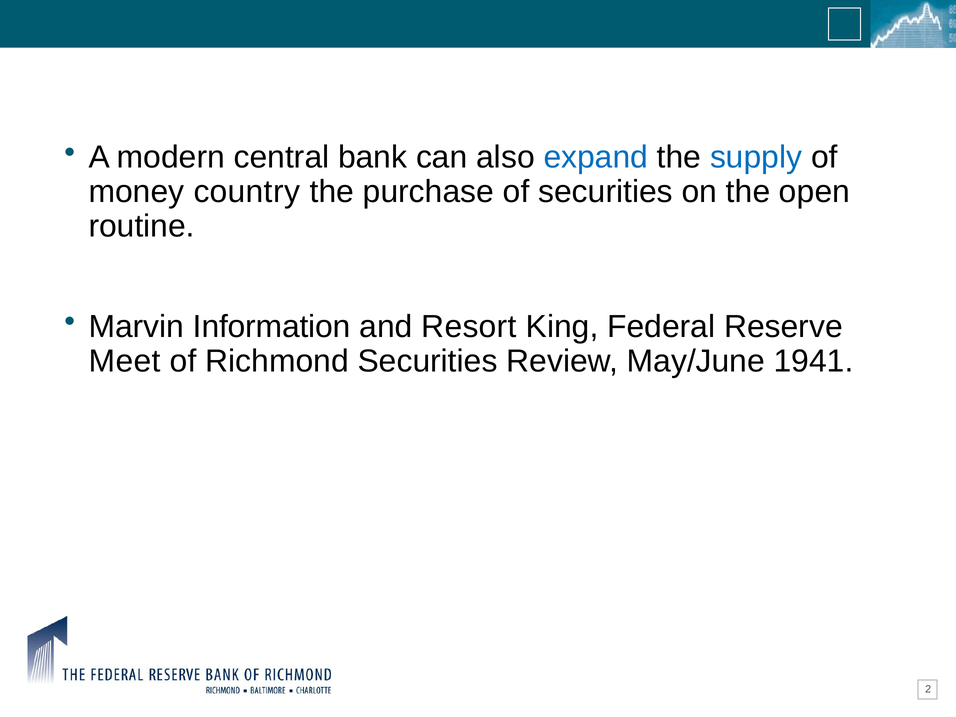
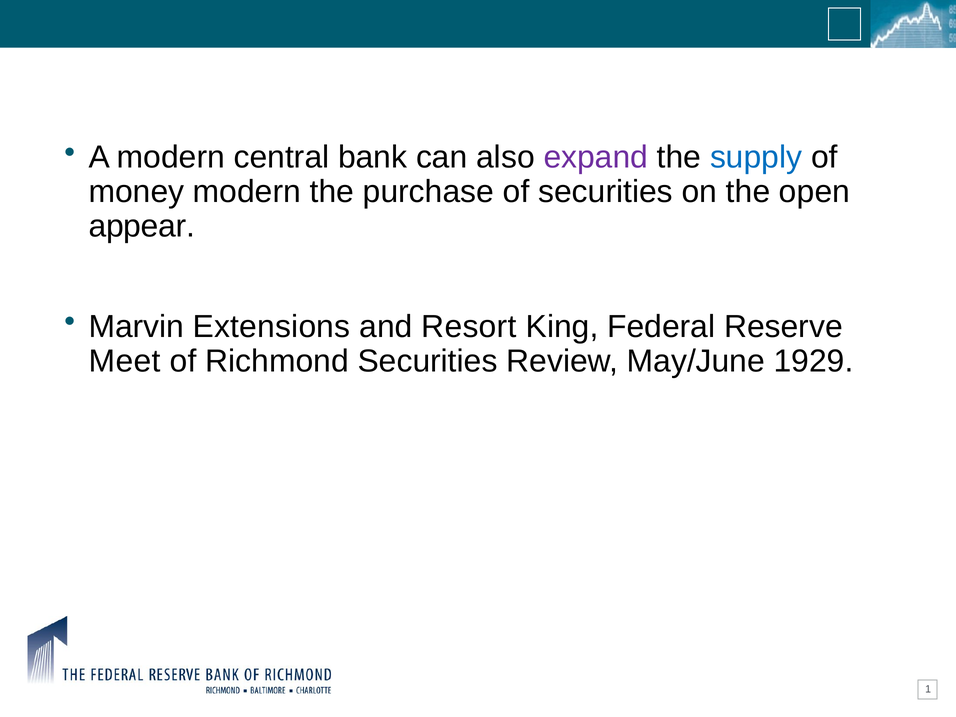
expand colour: blue -> purple (596, 157)
money country: country -> modern (247, 192)
routine: routine -> appear (142, 226)
Marvin Information: Information -> Extensions (272, 327)
1941: 1941 -> 1929 (814, 361)
2: 2 -> 1 (928, 689)
